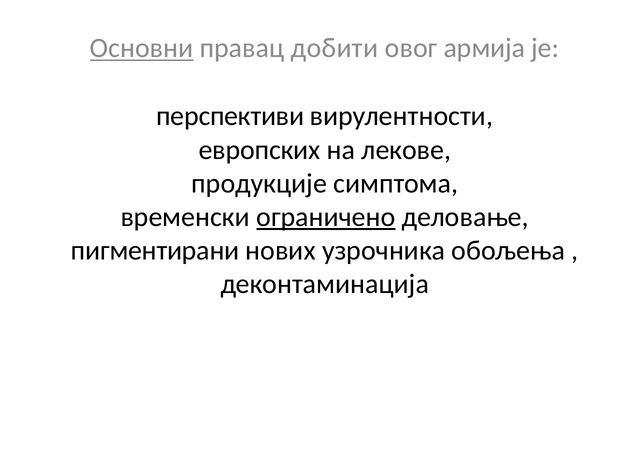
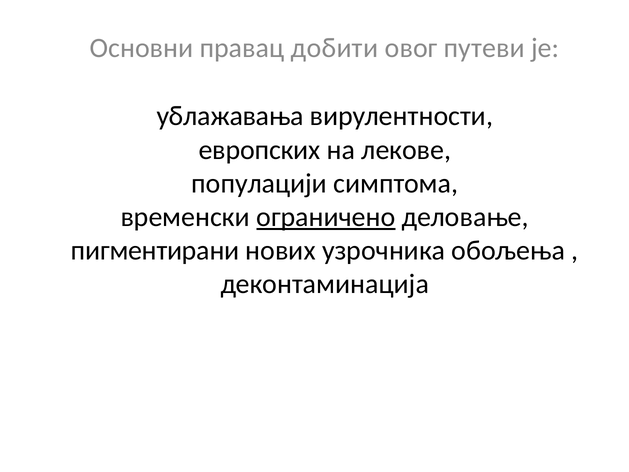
Основни underline: present -> none (142, 48)
армија: армија -> путеви (484, 48)
перспективи: перспективи -> ублажавања (230, 116)
продукције: продукције -> популацији (259, 183)
